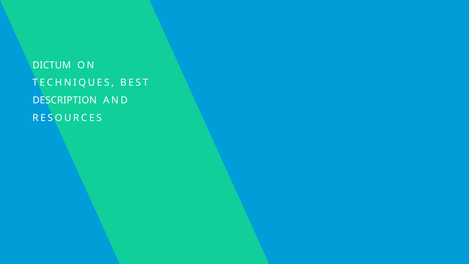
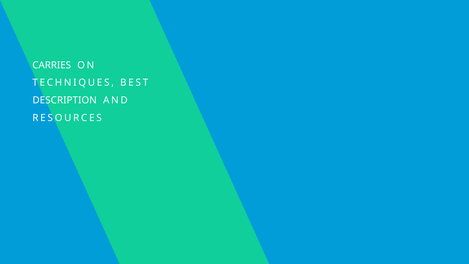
DICTUM: DICTUM -> CARRIES (52, 65)
